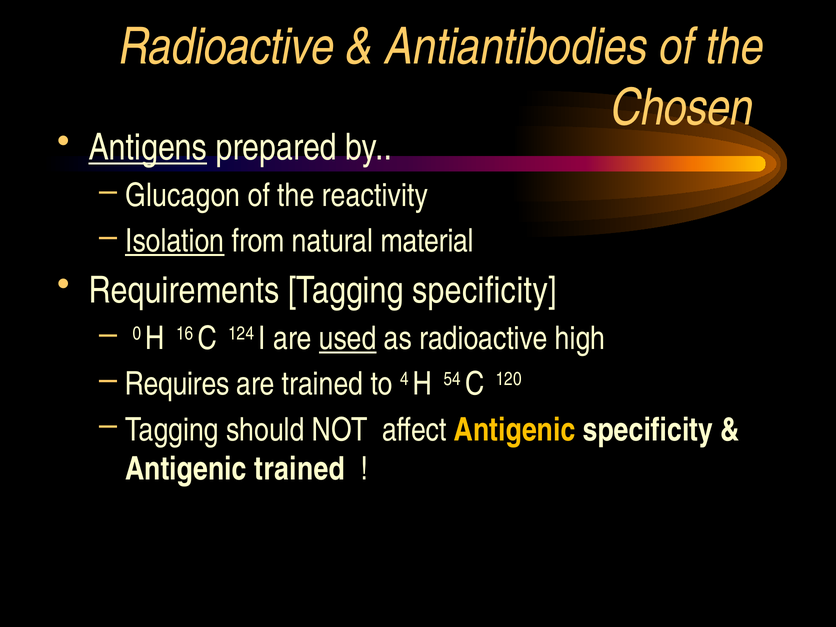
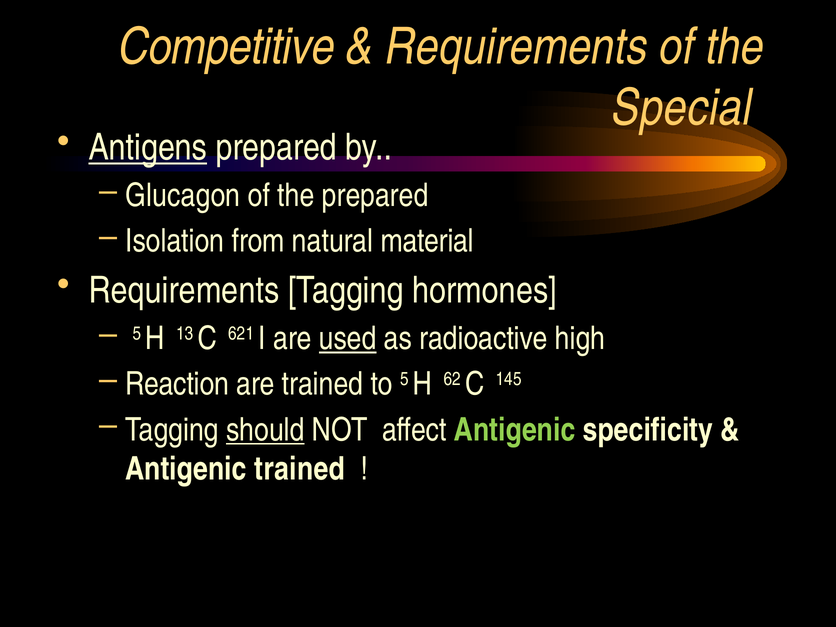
Radioactive: Radioactive -> Competitive (227, 47)
Antiantibodies: Antiantibodies -> Requirements (517, 47)
Chosen: Chosen -> Special (682, 108)
the reactivity: reactivity -> prepared (375, 196)
Isolation underline: present -> none (175, 241)
Tagging specificity: specificity -> hormones (484, 291)
0: 0 -> 5 (137, 333)
16: 16 -> 13 (185, 333)
124: 124 -> 621 (241, 333)
Requires: Requires -> Reaction (177, 384)
to 4: 4 -> 5 (404, 379)
54: 54 -> 62 (452, 379)
120: 120 -> 145 (509, 379)
should underline: none -> present (265, 430)
Antigenic colour: yellow -> light green (515, 430)
